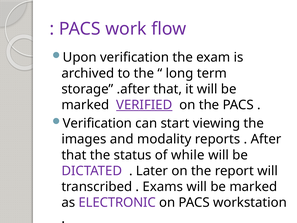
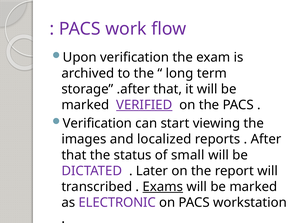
modality: modality -> localized (164, 139)
while: while -> small (188, 155)
Exams underline: none -> present (163, 187)
